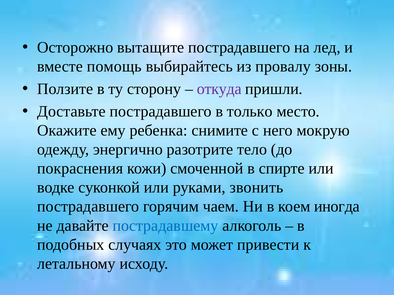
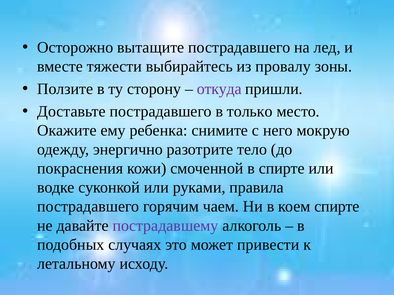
помощь: помощь -> тяжести (114, 67)
звонить: звонить -> правила (257, 188)
коем иногда: иногда -> спирте (337, 207)
пострадавшему colour: blue -> purple (165, 226)
